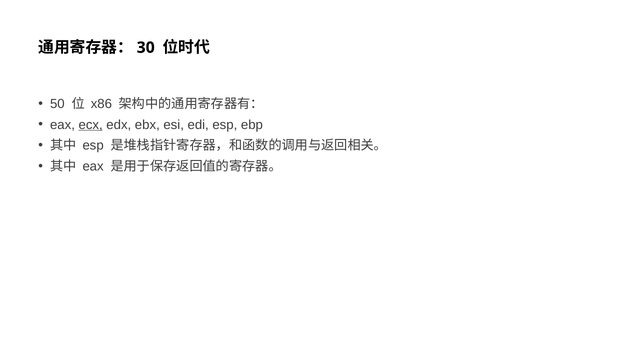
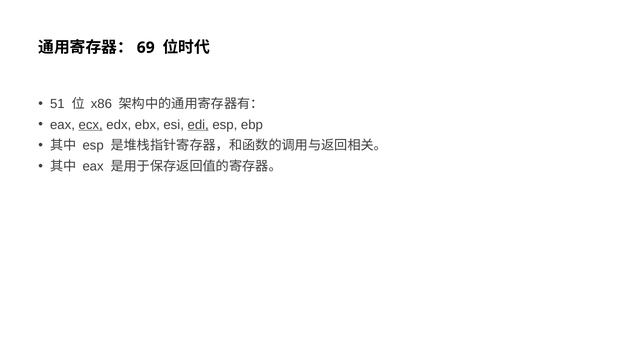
30: 30 -> 69 (146, 48)
50: 50 -> 51 (57, 104)
edi underline: none -> present (198, 125)
